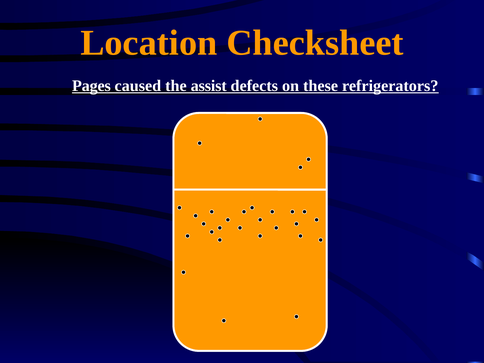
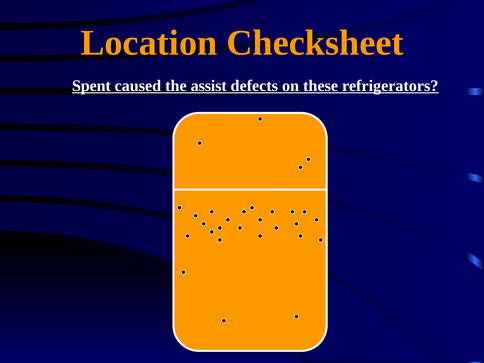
Pages: Pages -> Spent (91, 86)
